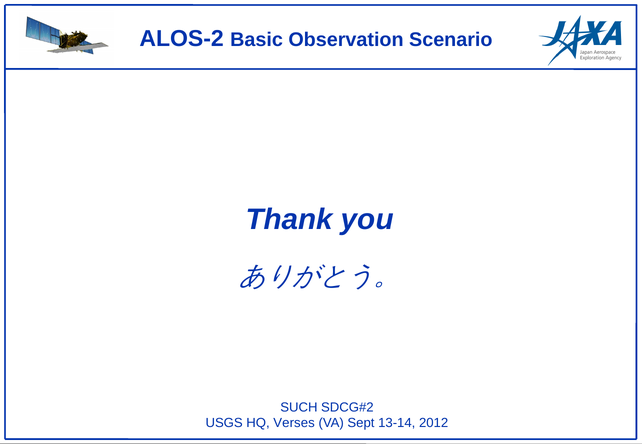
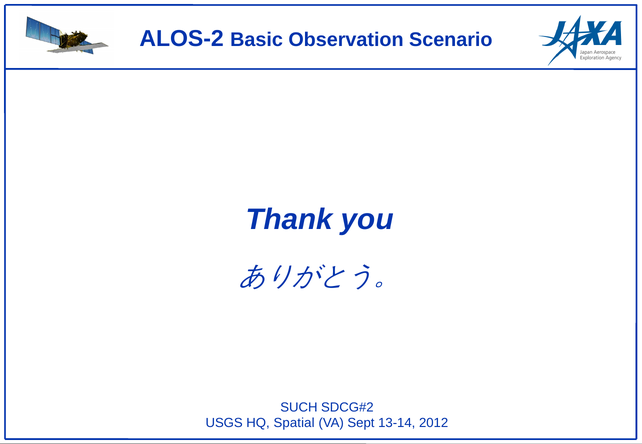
Verses: Verses -> Spatial (294, 424)
